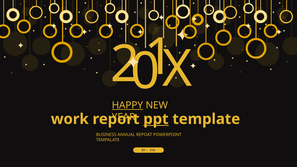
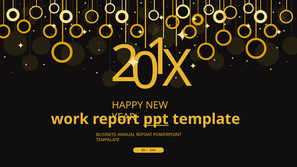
HAPPY underline: present -> none (127, 105)
